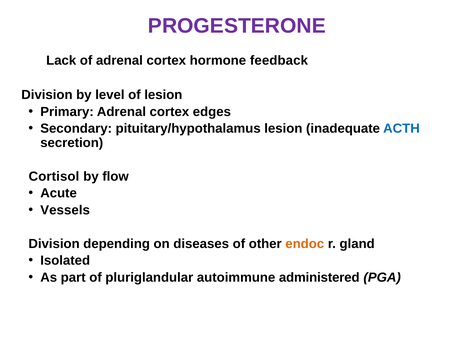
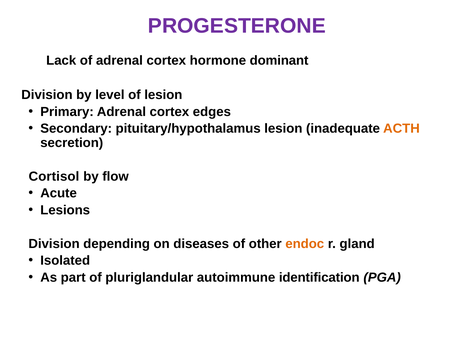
feedback: feedback -> dominant (279, 61)
ACTH colour: blue -> orange (401, 129)
Vessels: Vessels -> Lesions (65, 210)
administered: administered -> identification (319, 278)
